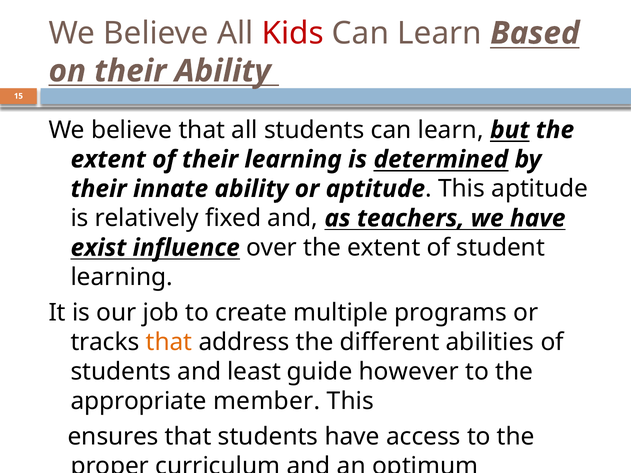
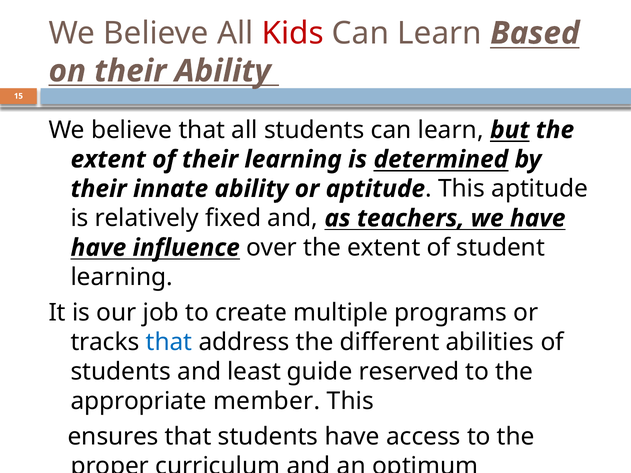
exist: exist -> have (98, 248)
that colour: orange -> blue (169, 342)
however: however -> reserved (409, 372)
